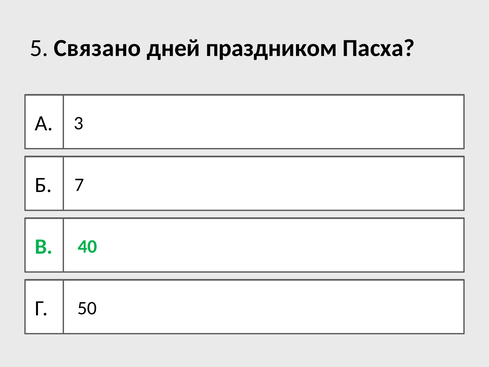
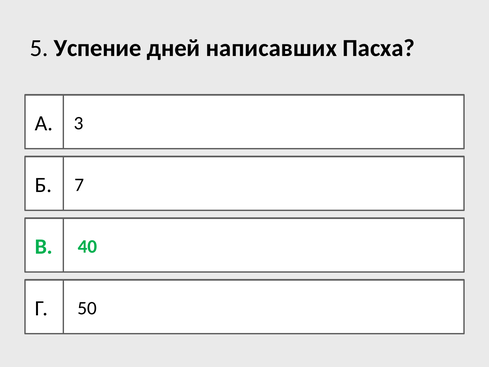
Связано: Связано -> Успение (98, 48)
праздником: праздником -> написавших (271, 48)
